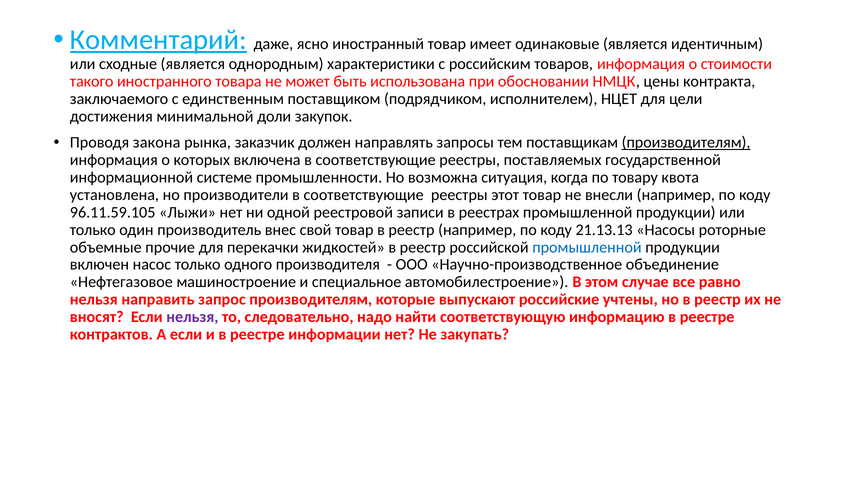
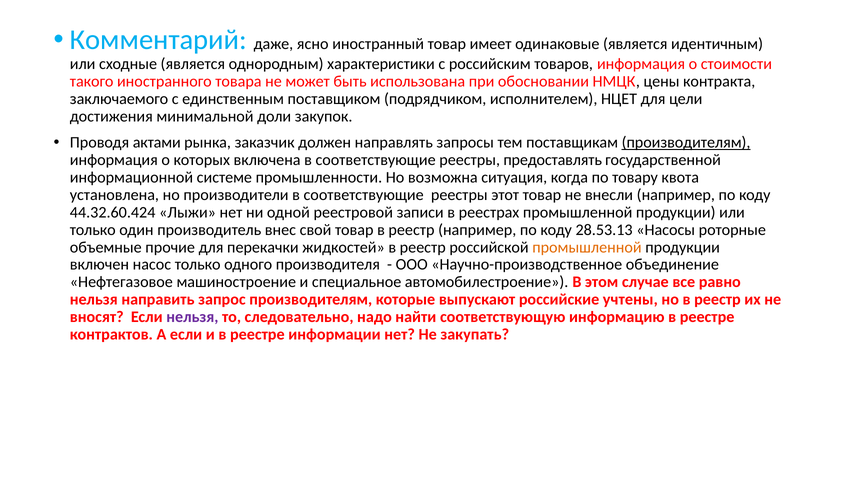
Комментарий underline: present -> none (158, 40)
закона: закона -> актами (157, 143)
поставляемых: поставляемых -> предоставлять (553, 160)
96.11.59.105: 96.11.59.105 -> 44.32.60.424 (113, 212)
21.13.13: 21.13.13 -> 28.53.13 (604, 230)
промышленной colour: blue -> orange (587, 247)
